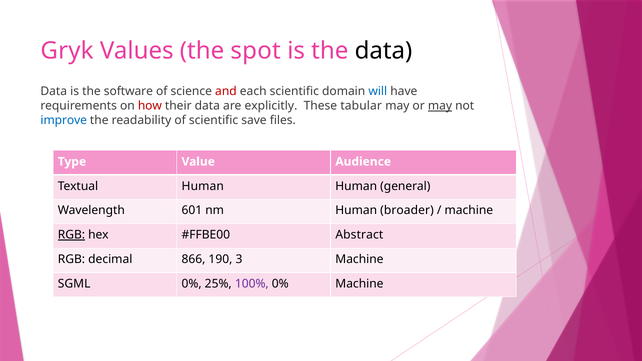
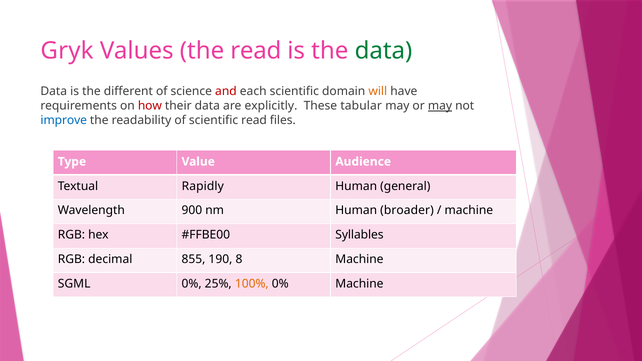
the spot: spot -> read (256, 51)
data colour: black -> green (383, 51)
software: software -> different (128, 91)
will colour: blue -> orange (378, 91)
scientific save: save -> read (254, 120)
Textual Human: Human -> Rapidly (203, 186)
601: 601 -> 900 (192, 211)
RGB underline: present -> none (71, 235)
Abstract: Abstract -> Syllables (359, 235)
866: 866 -> 855 (193, 259)
3: 3 -> 8 (239, 259)
100% colour: purple -> orange (252, 284)
